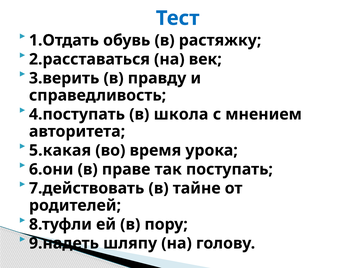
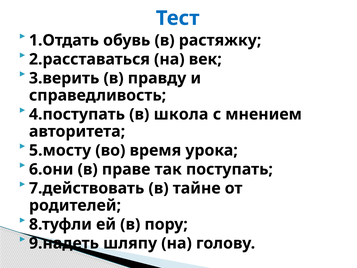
5.какая: 5.какая -> 5.мосту (60, 150)
